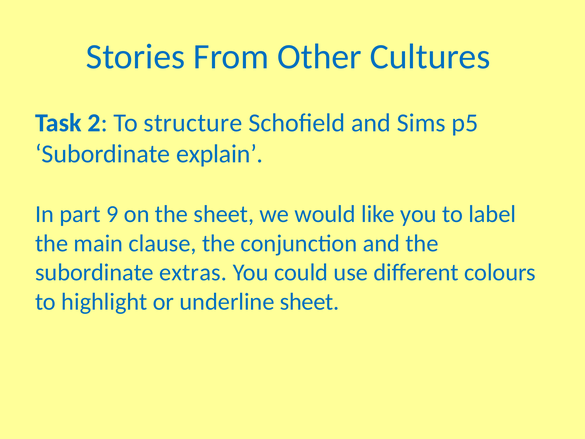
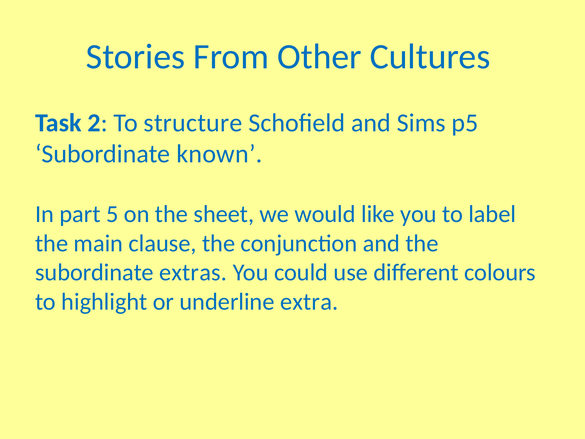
explain: explain -> known (219, 154)
9: 9 -> 5 (112, 214)
underline sheet: sheet -> extra (309, 302)
